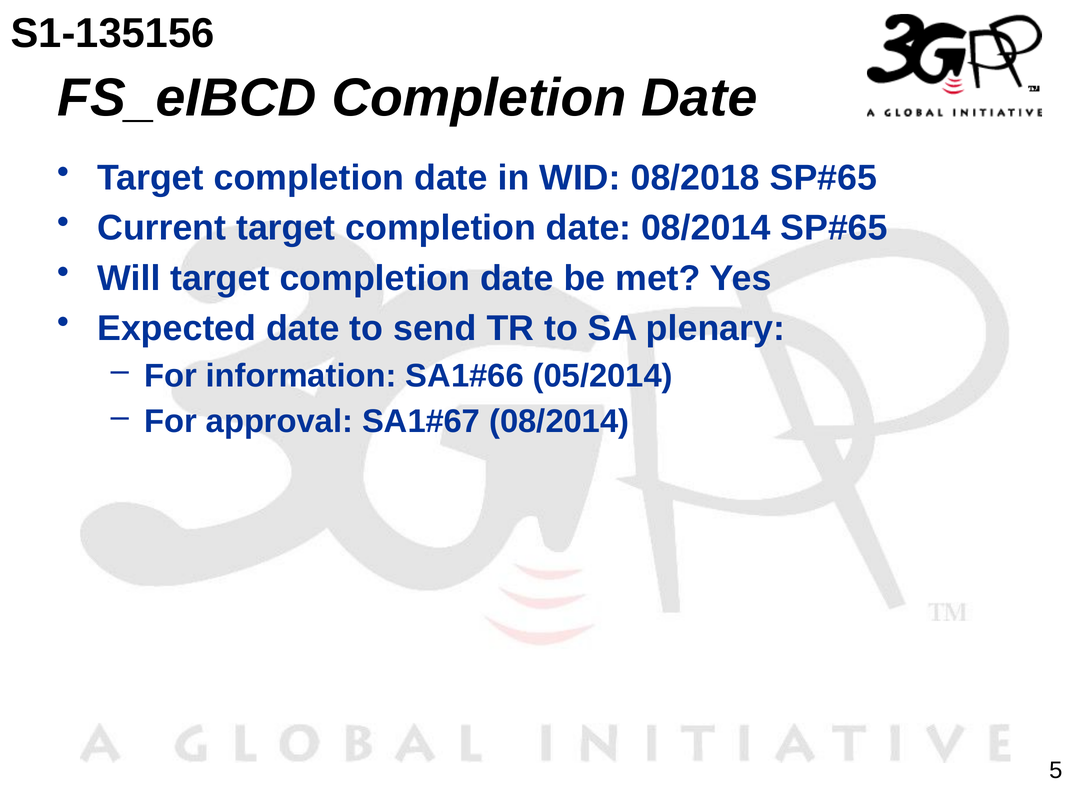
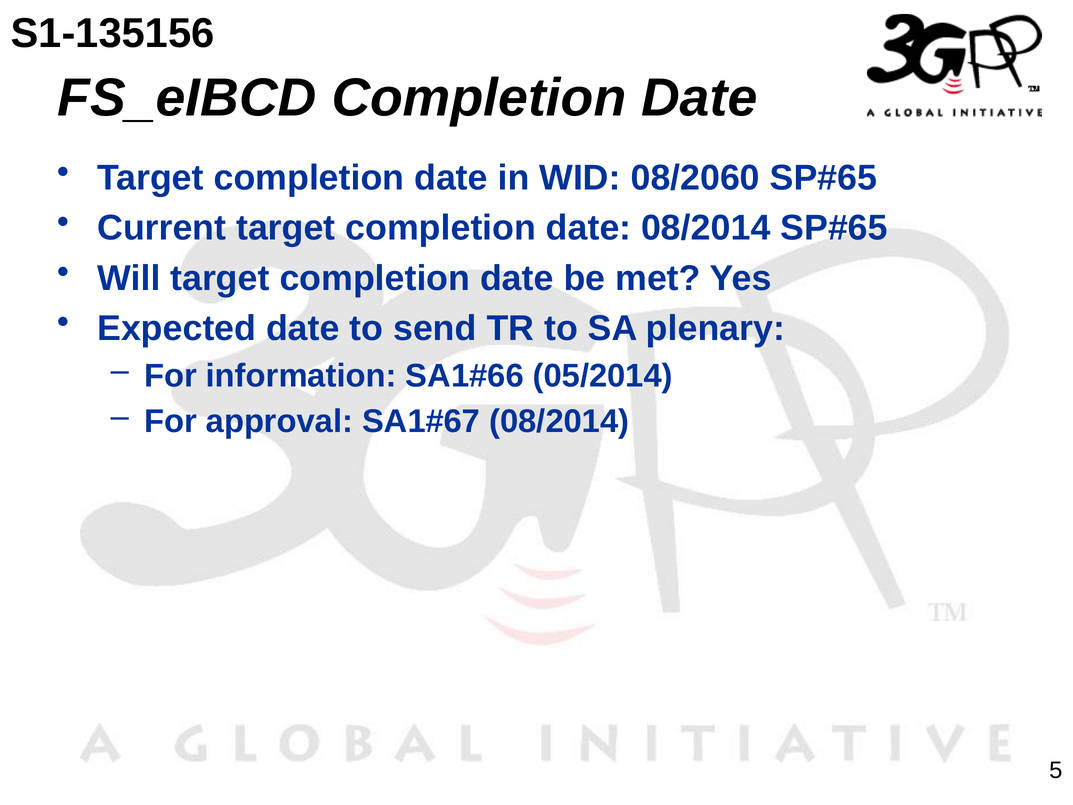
08/2018: 08/2018 -> 08/2060 (695, 178)
